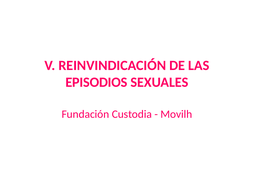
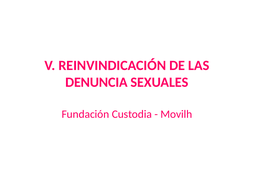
EPISODIOS: EPISODIOS -> DENUNCIA (96, 82)
